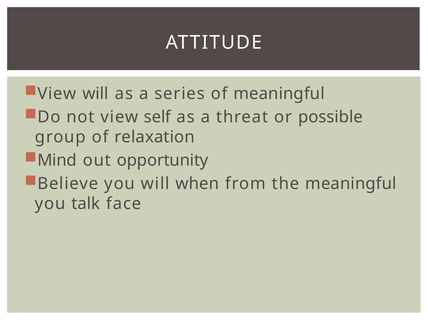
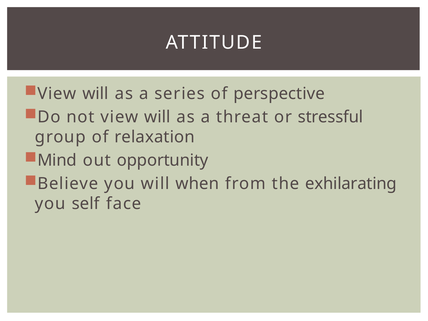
of meaningful: meaningful -> perspective (279, 94)
not view self: self -> will (157, 117)
possible: possible -> stressful (331, 117)
the meaningful: meaningful -> exhilarating (351, 184)
talk: talk -> self (86, 204)
